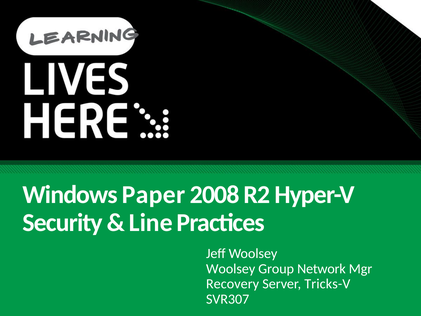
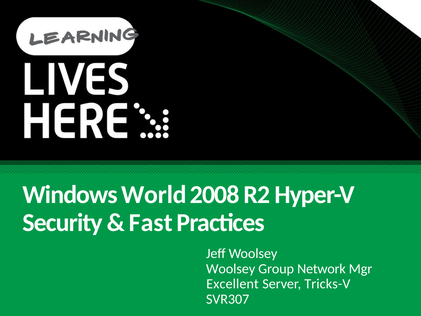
Paper: Paper -> World (154, 195)
Line: Line -> Fast (151, 222)
Recovery: Recovery -> Excellent (233, 284)
